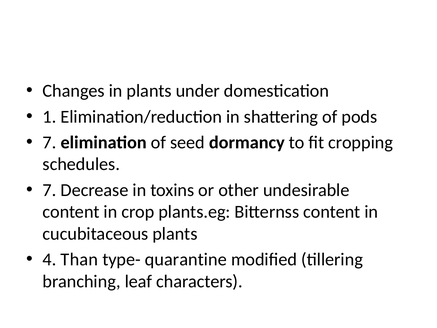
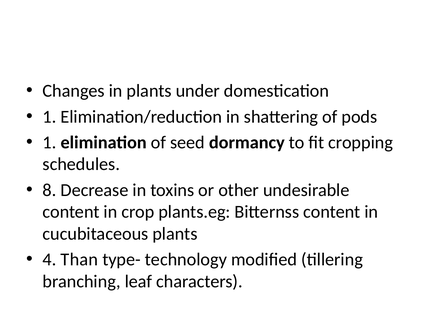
7: 7 -> 1 (50, 142)
7: 7 -> 8 (50, 190)
quarantine: quarantine -> technology (186, 259)
